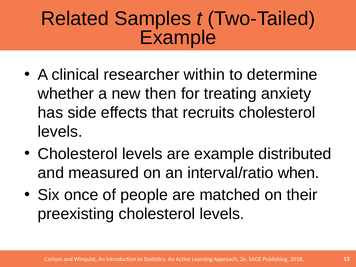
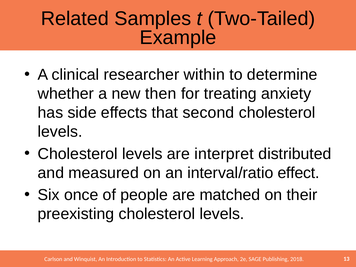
recruits: recruits -> second (208, 113)
are example: example -> interpret (224, 154)
when: when -> effect (299, 173)
